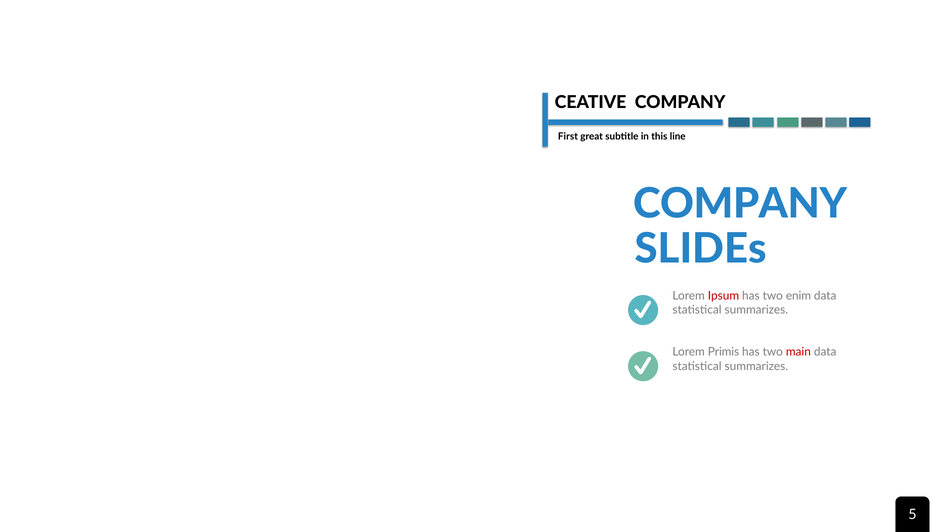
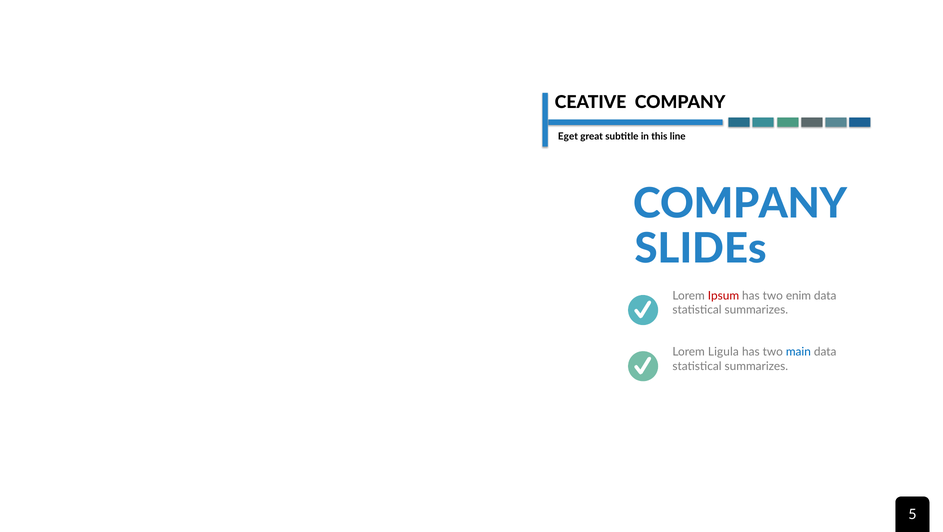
First: First -> Eget (568, 136)
Primis: Primis -> Ligula (723, 352)
main colour: red -> blue (798, 352)
